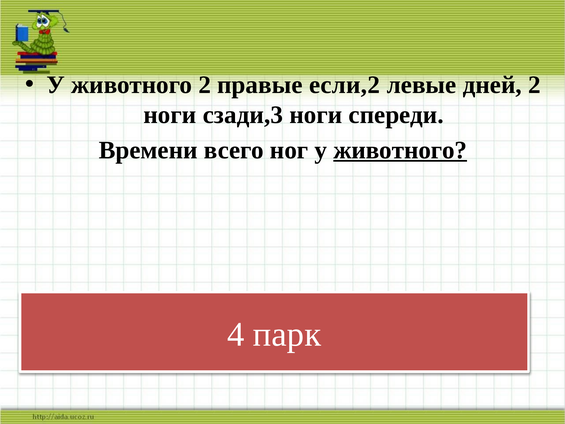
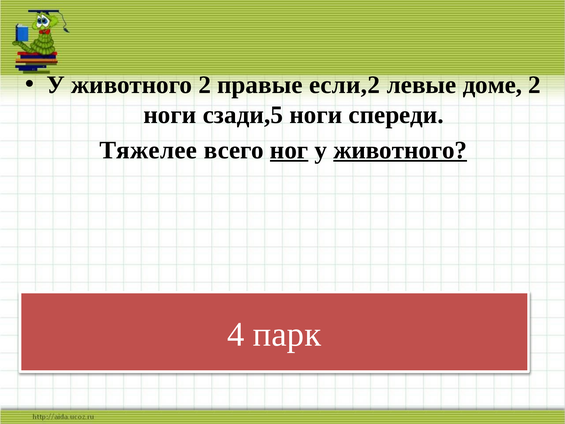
дней: дней -> доме (492, 85)
сзади,3: сзади,3 -> сзади,5 (243, 115)
Времени: Времени -> Тяжелее (148, 150)
ног underline: none -> present (289, 150)
